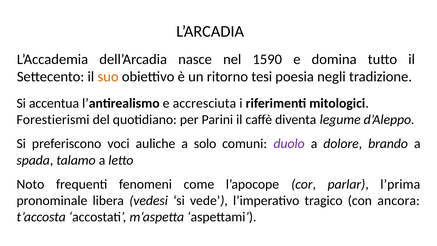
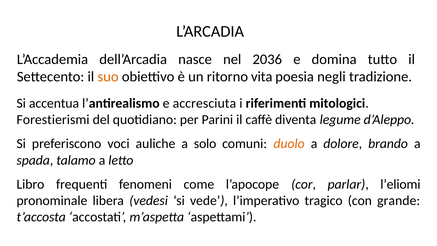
1590: 1590 -> 2036 (267, 59)
tesi: tesi -> vita (262, 77)
duolo colour: purple -> orange (289, 144)
Noto: Noto -> Libro (30, 184)
l’prima: l’prima -> l’eliomi (400, 184)
ancora: ancora -> grande (399, 200)
